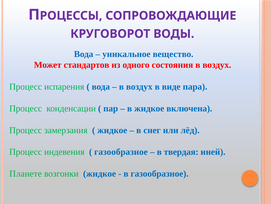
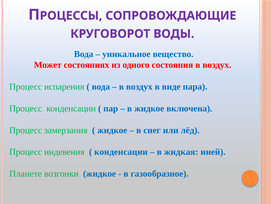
стандартов: стандартов -> состояниях (87, 65)
газообразное: газообразное -> конденсации (121, 151)
твердая: твердая -> жидкая (181, 151)
